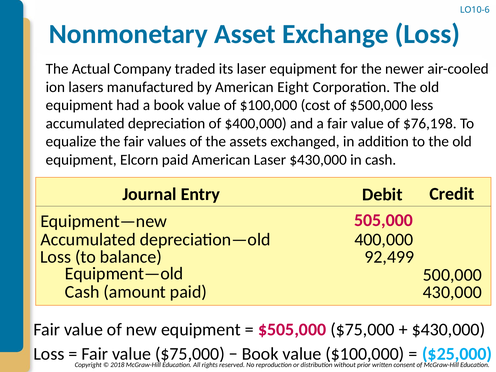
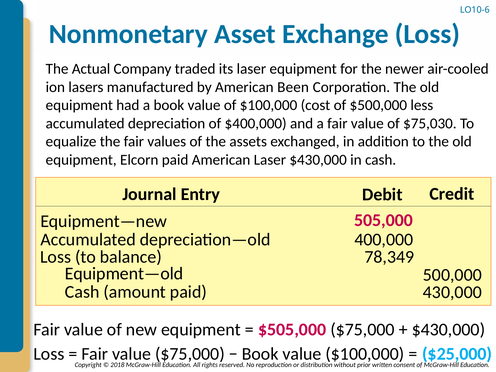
Eight: Eight -> Been (293, 87)
$76,198: $76,198 -> $75,030 (430, 123)
92,499: 92,499 -> 78,349 (389, 257)
